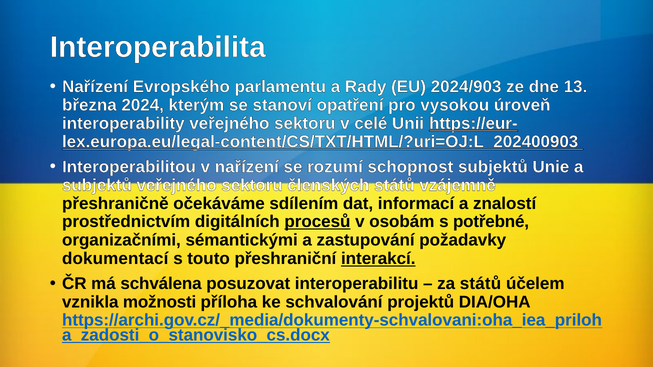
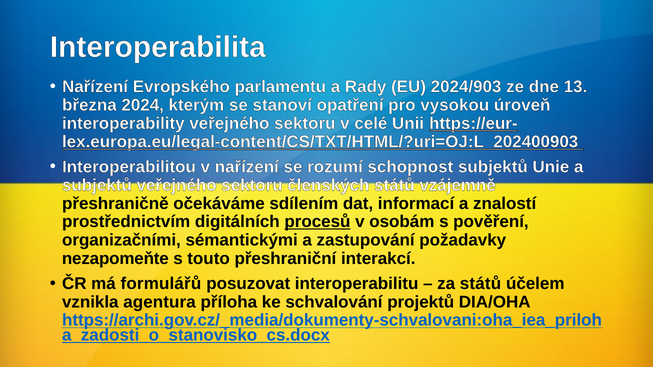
potřebné: potřebné -> pověření (491, 222)
dokumentací: dokumentací -> nezapomeňte (115, 259)
interakcí underline: present -> none (378, 259)
schválena: schválena -> formulářů (161, 284)
možnosti: možnosti -> agentura (160, 302)
